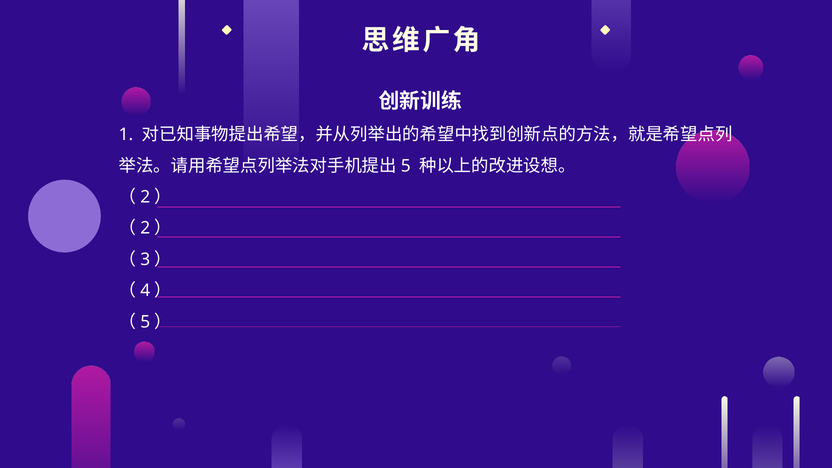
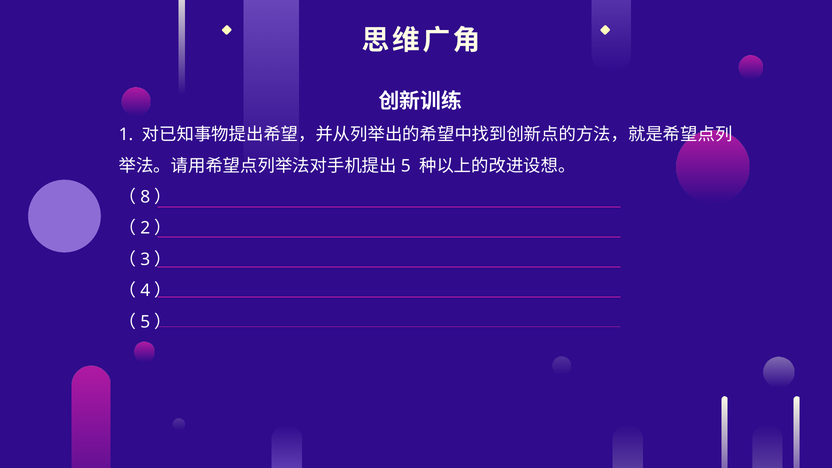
2: 2 -> 8 (145, 197)
